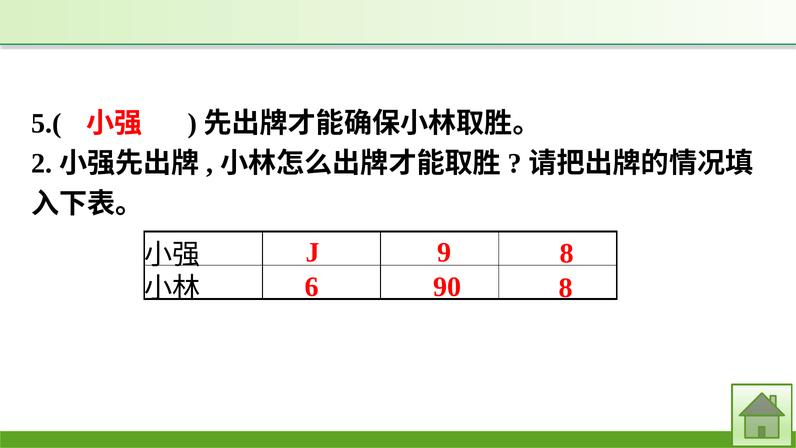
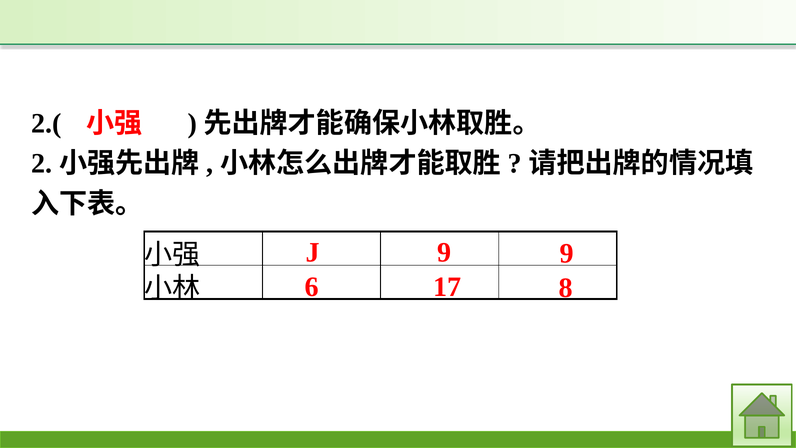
5.(: 5.( -> 2.( (46, 123)
9 8: 8 -> 9 (567, 254)
90: 90 -> 17 (447, 287)
